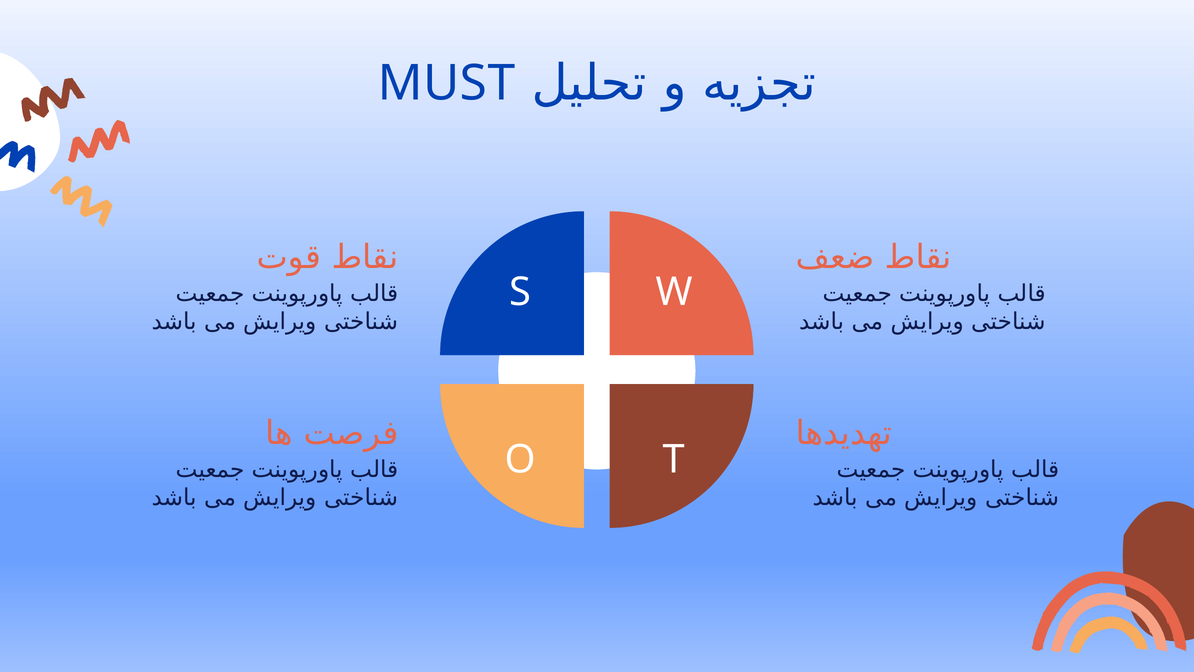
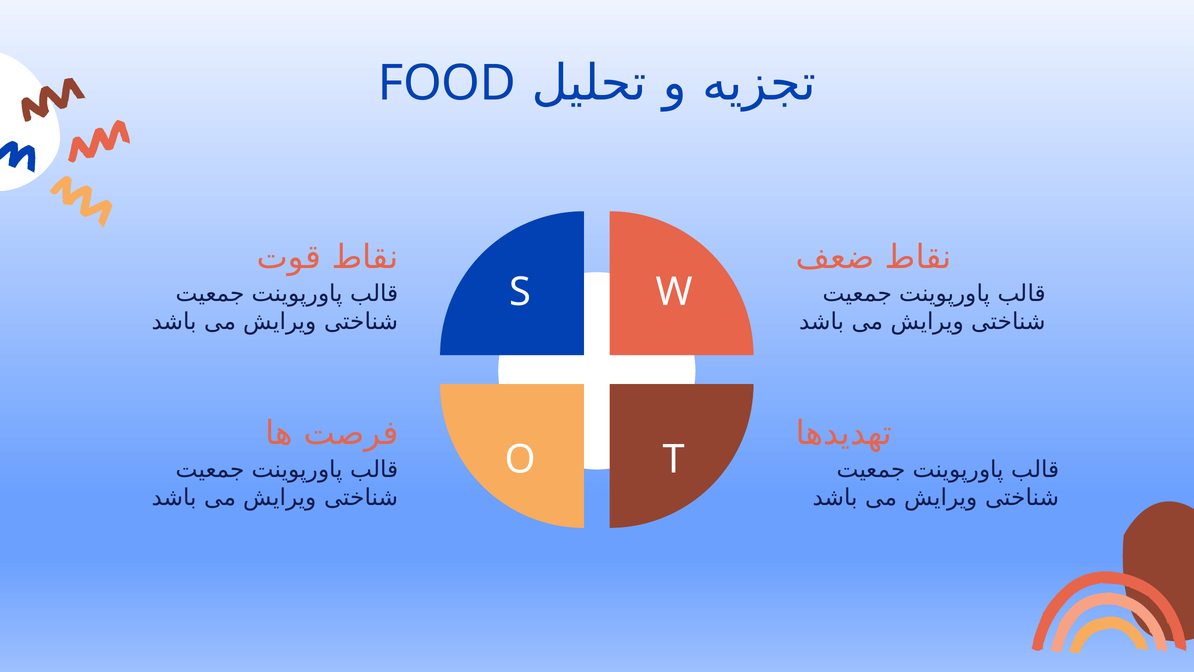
MUST: MUST -> FOOD (447, 83)
